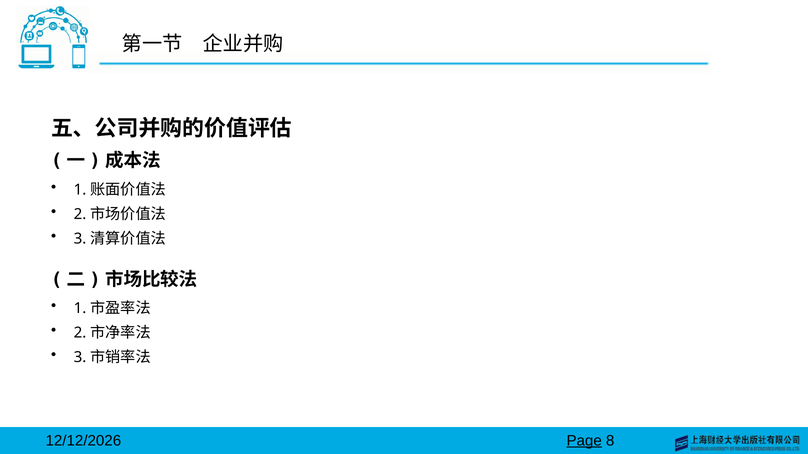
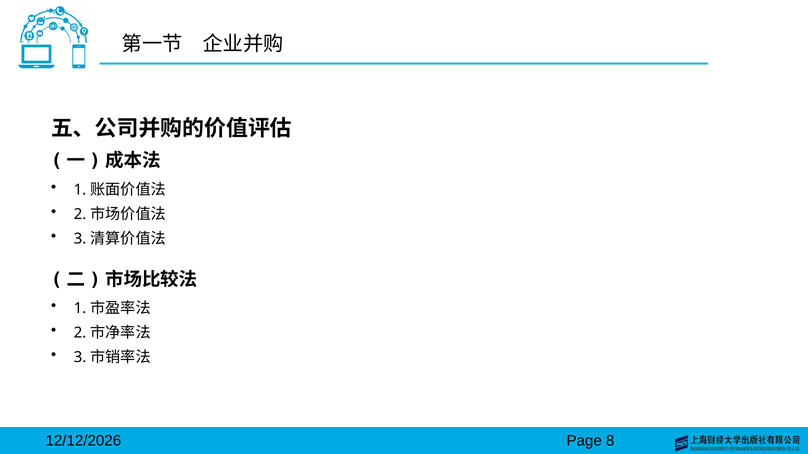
Page underline: present -> none (584, 441)
